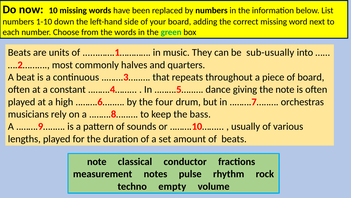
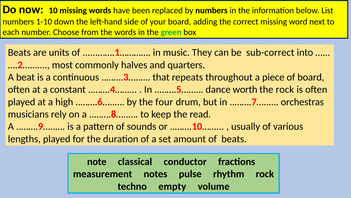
sub-usually: sub-usually -> sub-correct (270, 52)
giving: giving -> worth (245, 89)
the note: note -> rock (285, 89)
bass: bass -> read (200, 114)
